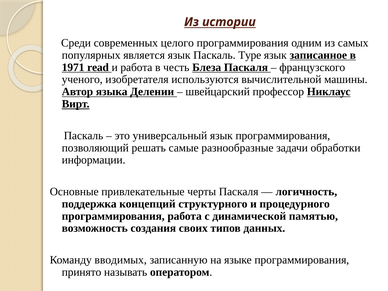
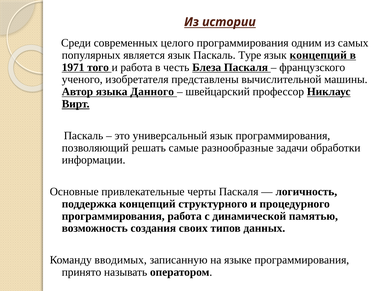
язык записанное: записанное -> концепций (318, 55)
read: read -> того (98, 67)
используются: используются -> представлены (205, 80)
Делении: Делении -> Данного (152, 92)
